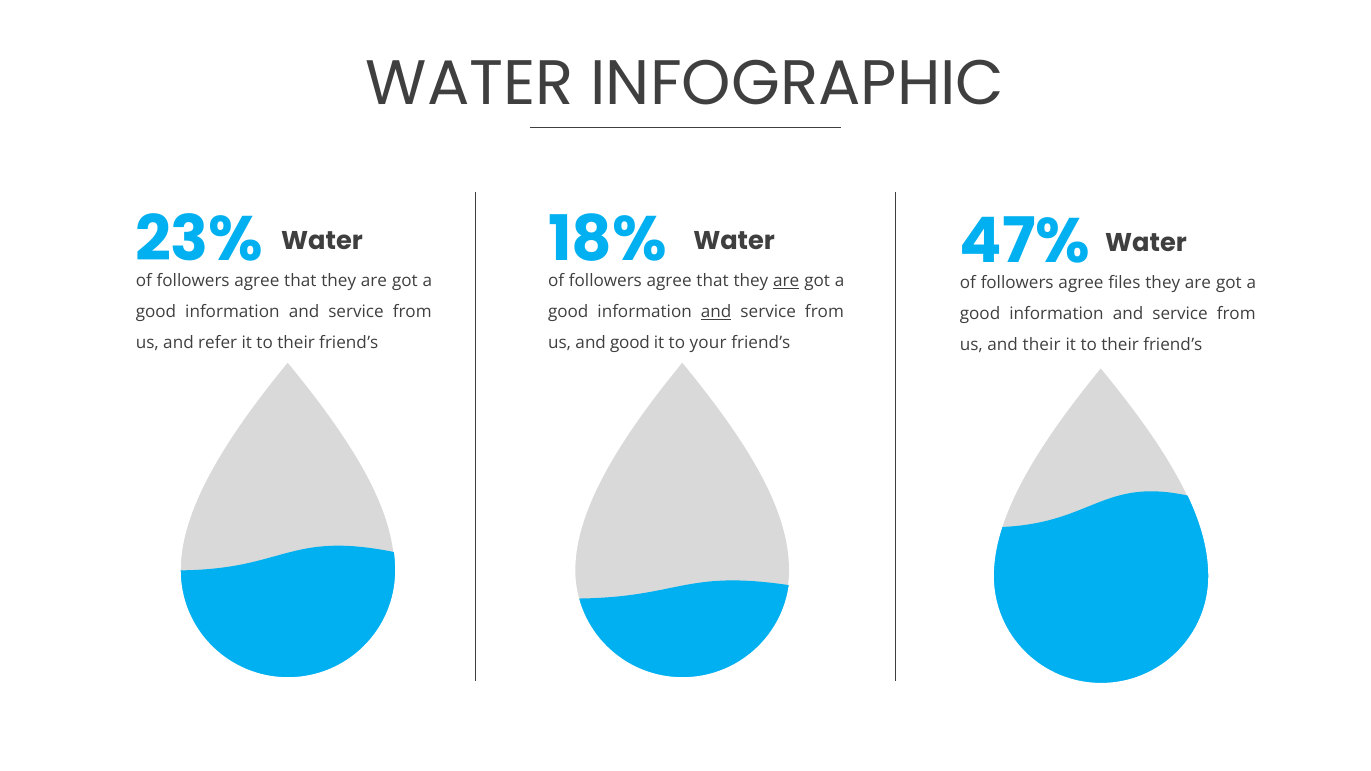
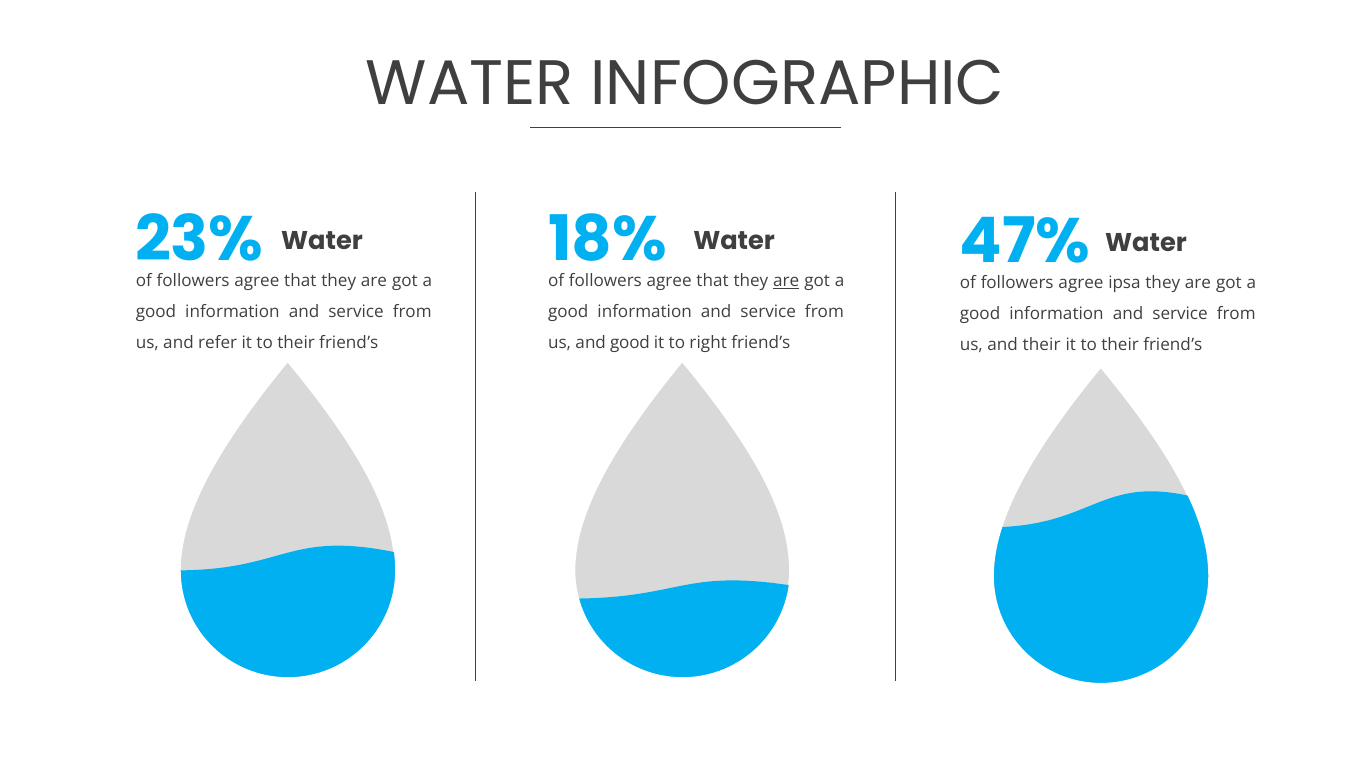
files: files -> ipsa (1124, 283)
and underline: present -> none (716, 312)
your: your -> right (708, 343)
